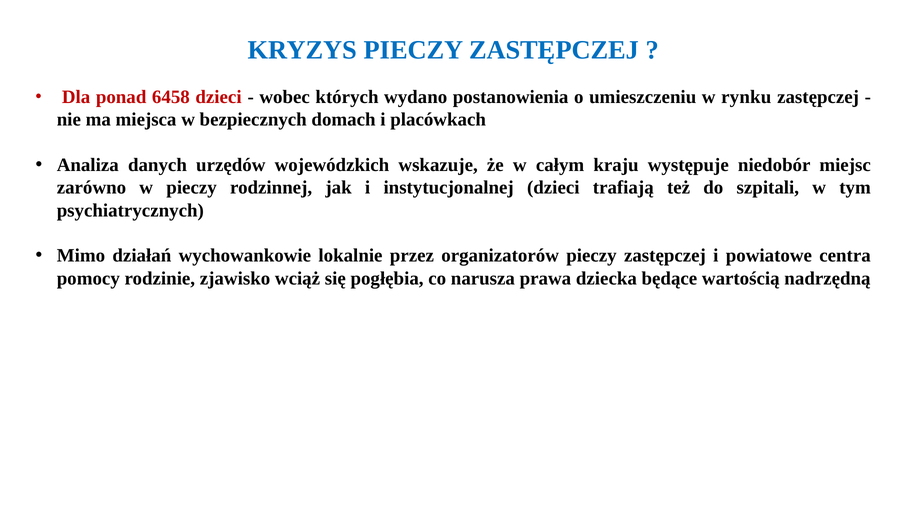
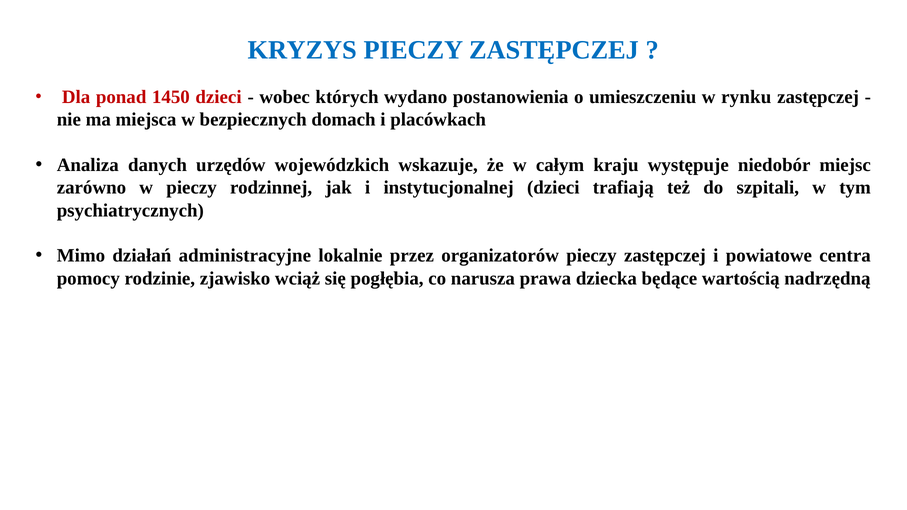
6458: 6458 -> 1450 (171, 97)
wychowankowie: wychowankowie -> administracyjne (245, 256)
